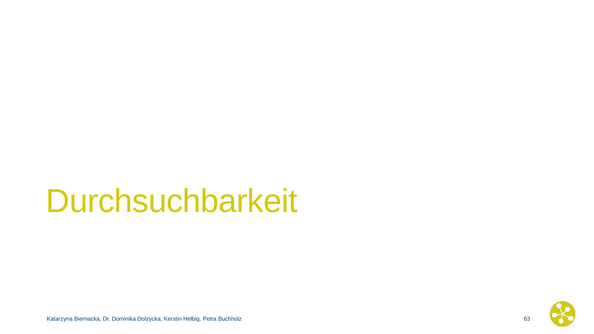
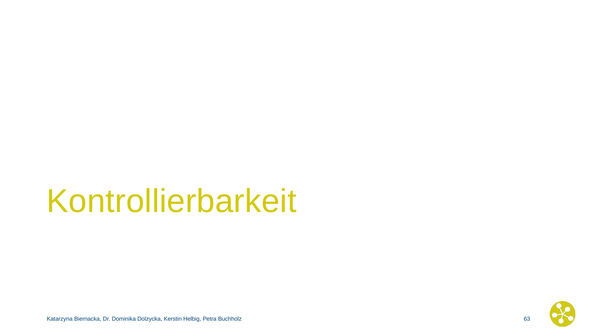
Durchsuchbarkeit: Durchsuchbarkeit -> Kontrollierbarkeit (172, 201)
